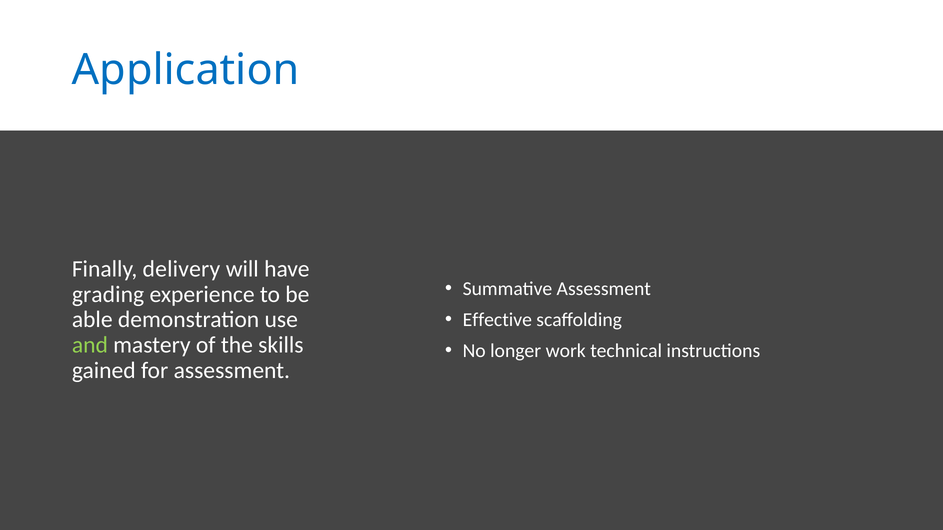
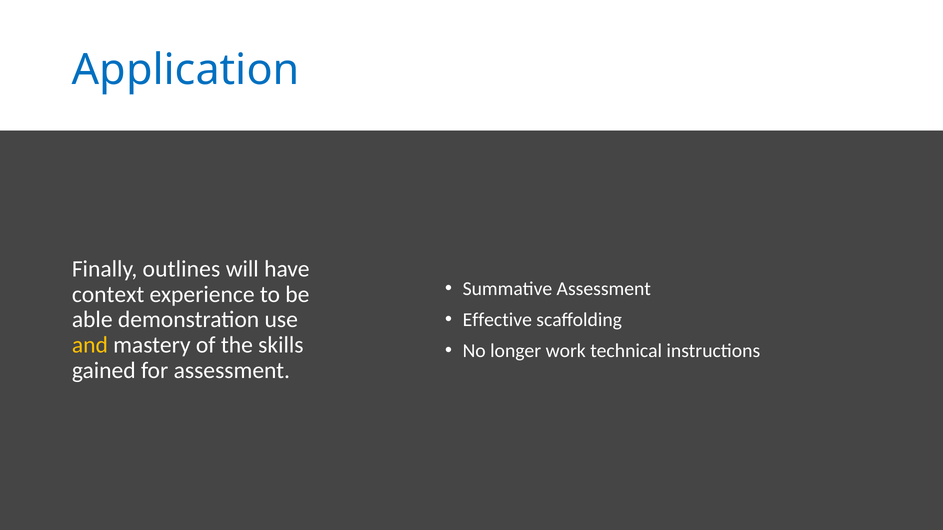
delivery: delivery -> outlines (181, 269)
grading: grading -> context (108, 295)
and colour: light green -> yellow (90, 345)
